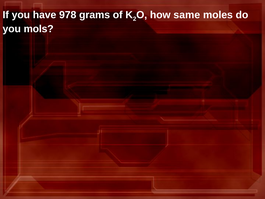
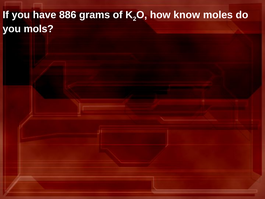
978: 978 -> 886 (68, 15)
same: same -> know (187, 15)
